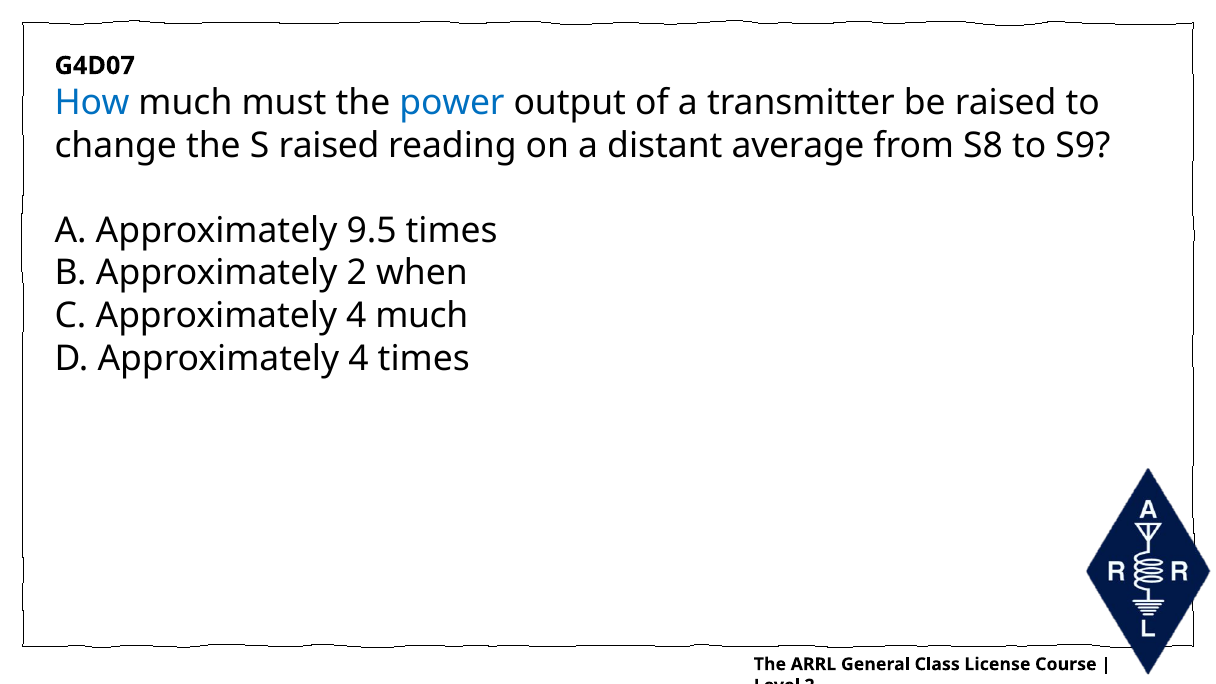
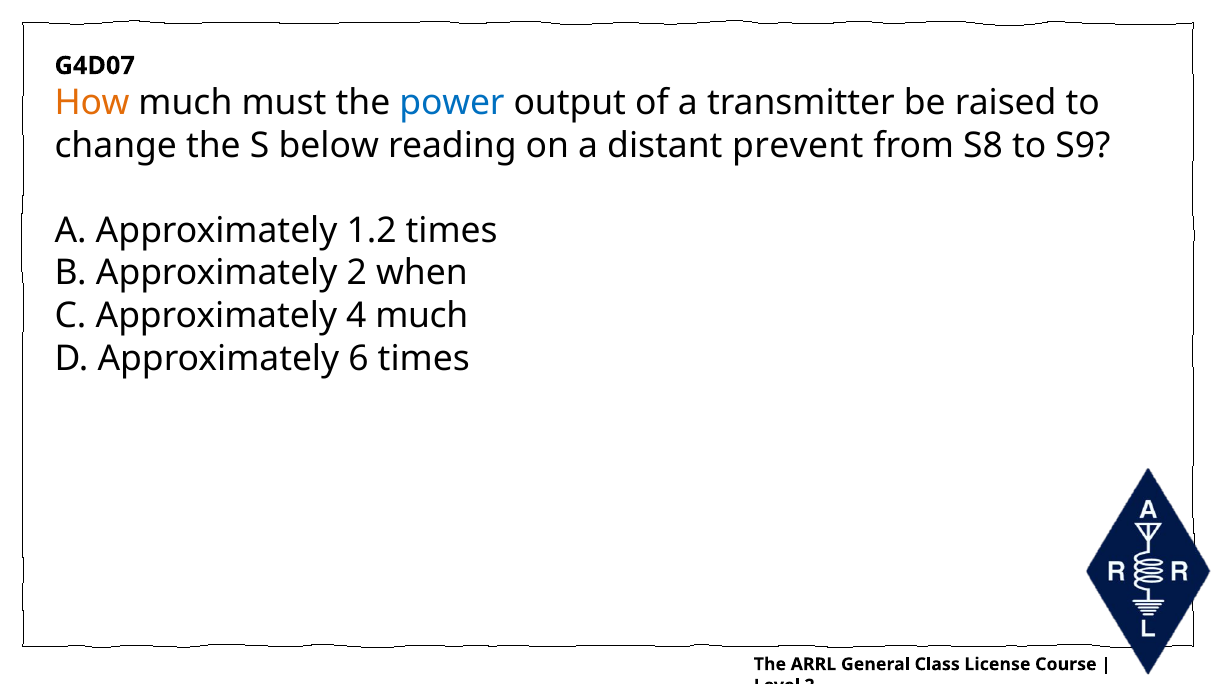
How colour: blue -> orange (92, 103)
S raised: raised -> below (329, 145)
average: average -> prevent (798, 145)
9.5: 9.5 -> 1.2 (372, 231)
D Approximately 4: 4 -> 6 (359, 358)
